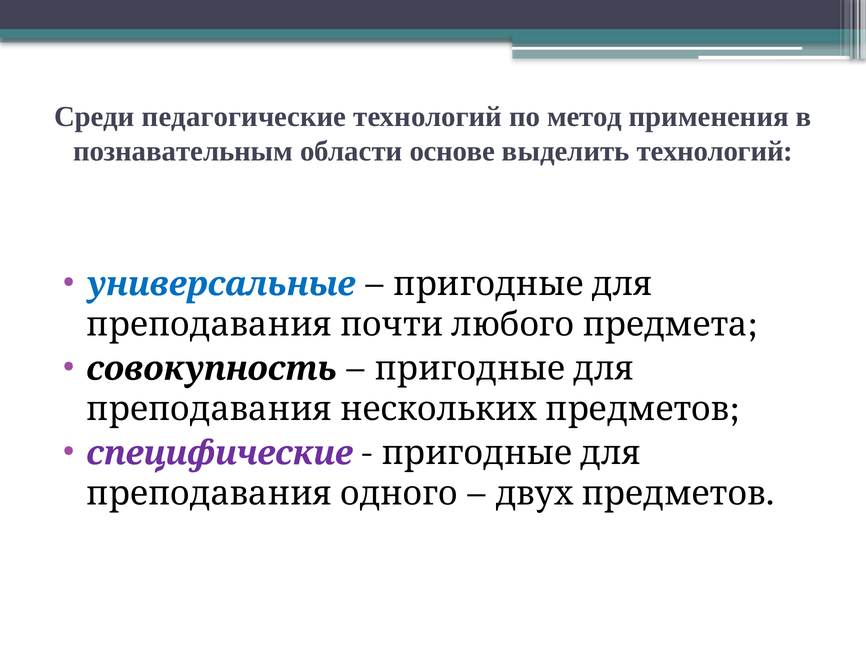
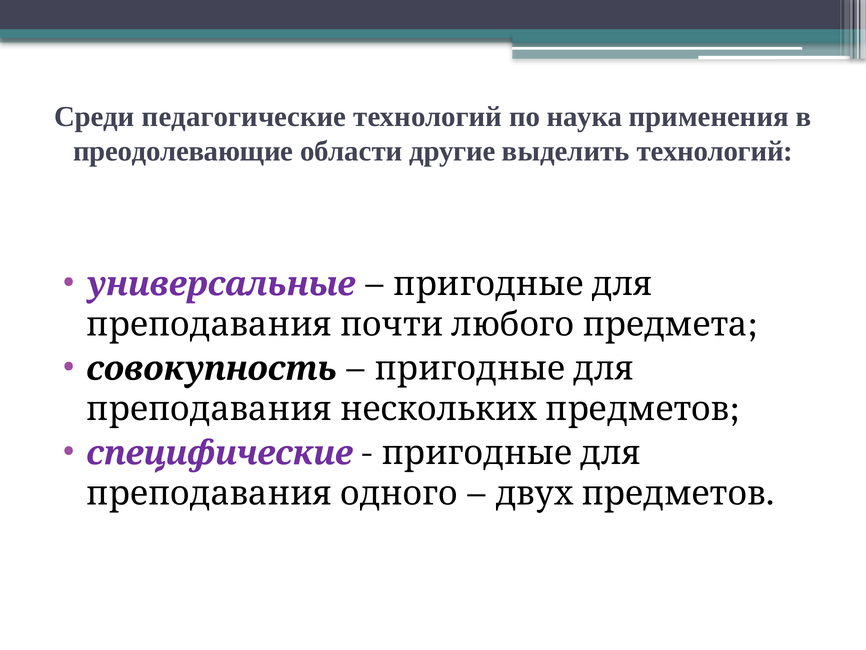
метод: метод -> наука (585, 116)
познавательным: познавательным -> преодолевающие (183, 151)
основе: основе -> другие (452, 151)
универсальные colour: blue -> purple (221, 284)
